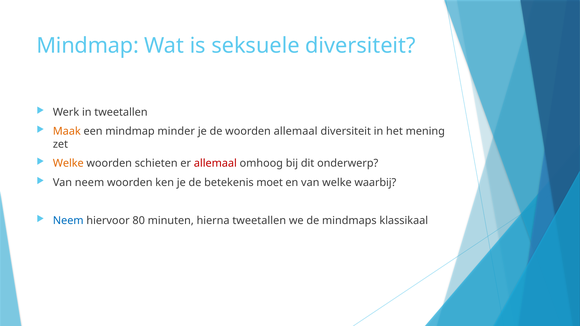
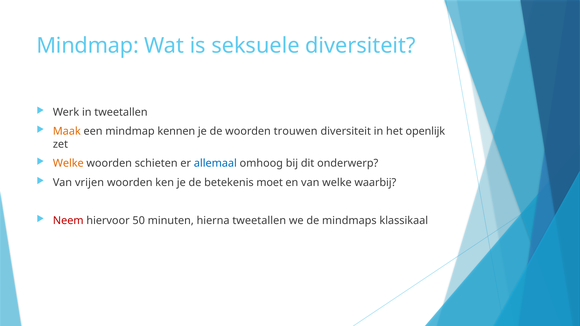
minder: minder -> kennen (176, 131)
woorden allemaal: allemaal -> trouwen (296, 131)
mening: mening -> openlijk (425, 131)
allemaal colour: red -> blue (215, 163)
Van neem: neem -> vrijen (89, 183)
Neem colour: blue -> red (68, 221)
80: 80 -> 50 (139, 221)
